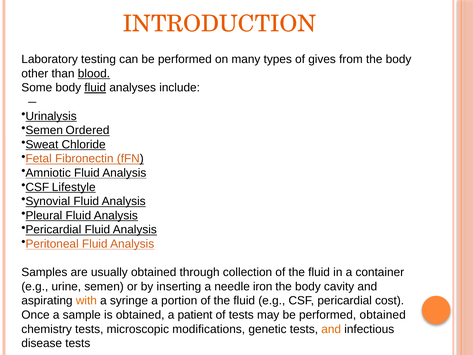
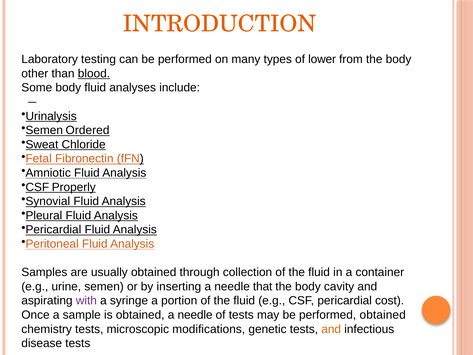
gives: gives -> lower (322, 59)
fluid underline: present -> none (95, 88)
Lifestyle: Lifestyle -> Properly (74, 187)
iron: iron -> that (263, 286)
with colour: orange -> purple (86, 301)
obtained a patient: patient -> needle (195, 315)
